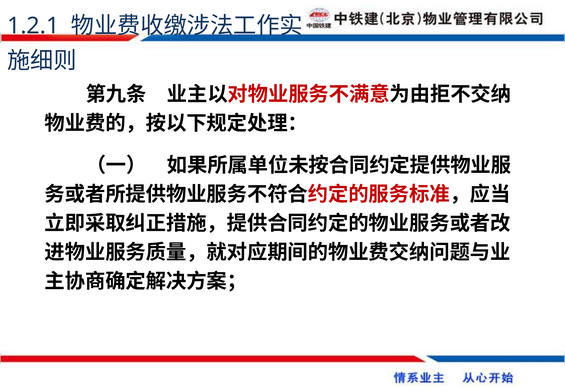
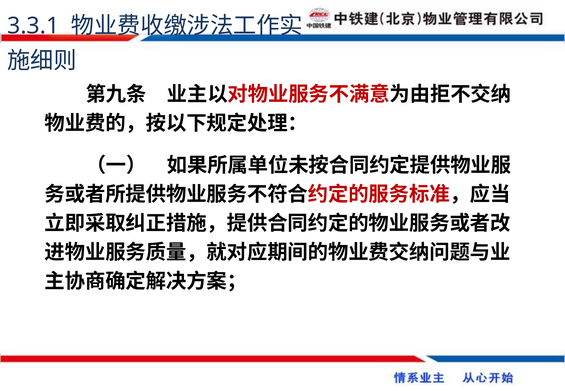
1.2.1: 1.2.1 -> 3.3.1 (33, 26)
